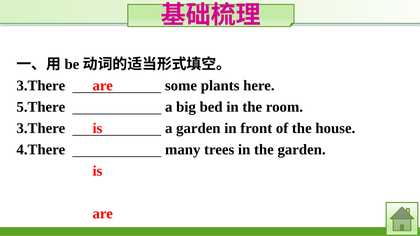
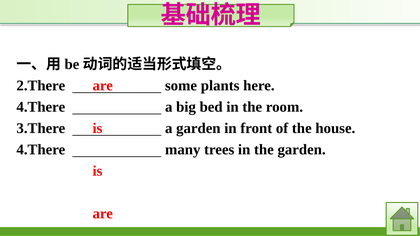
3.There: 3.There -> 2.There (41, 86)
5.There: 5.There -> 4.There (41, 107)
